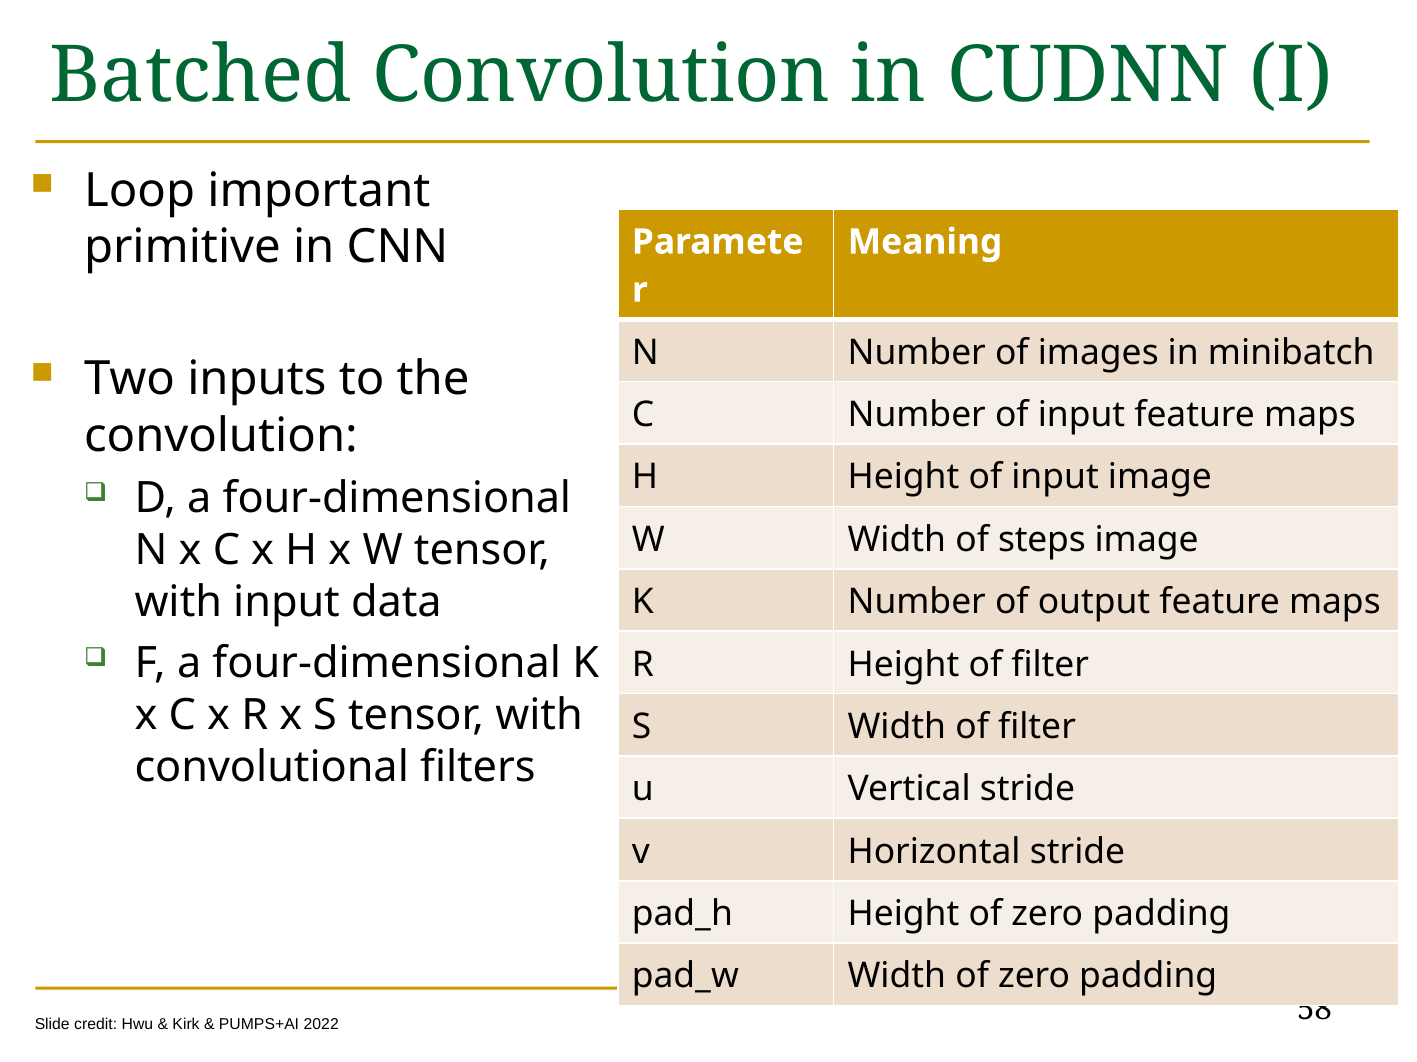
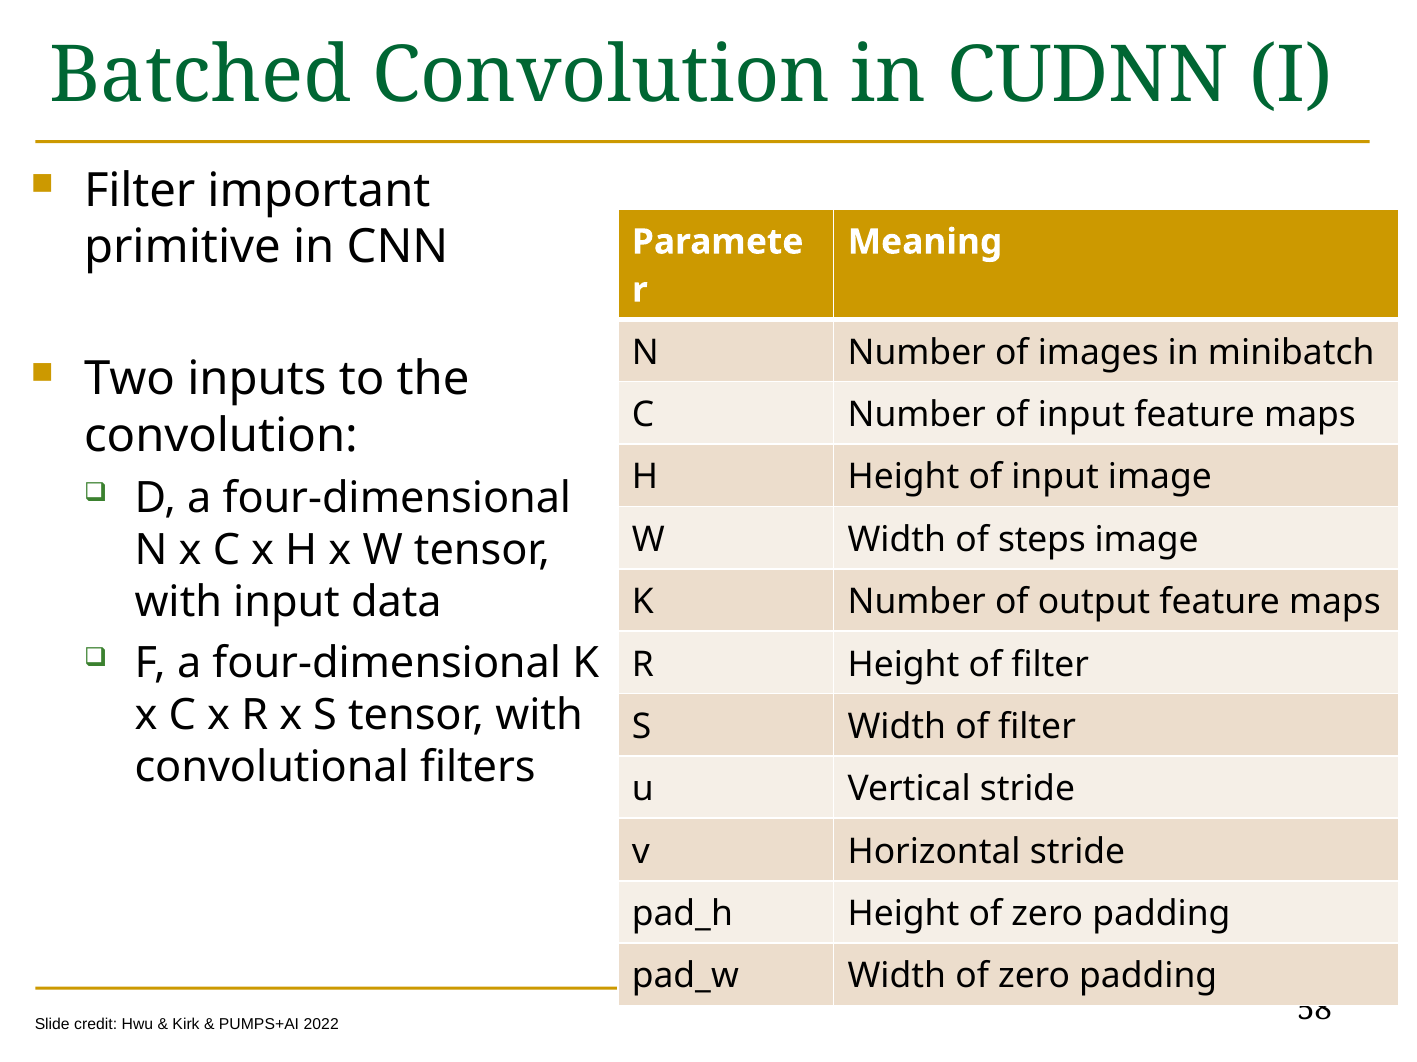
Loop: Loop -> Filter (140, 191)
